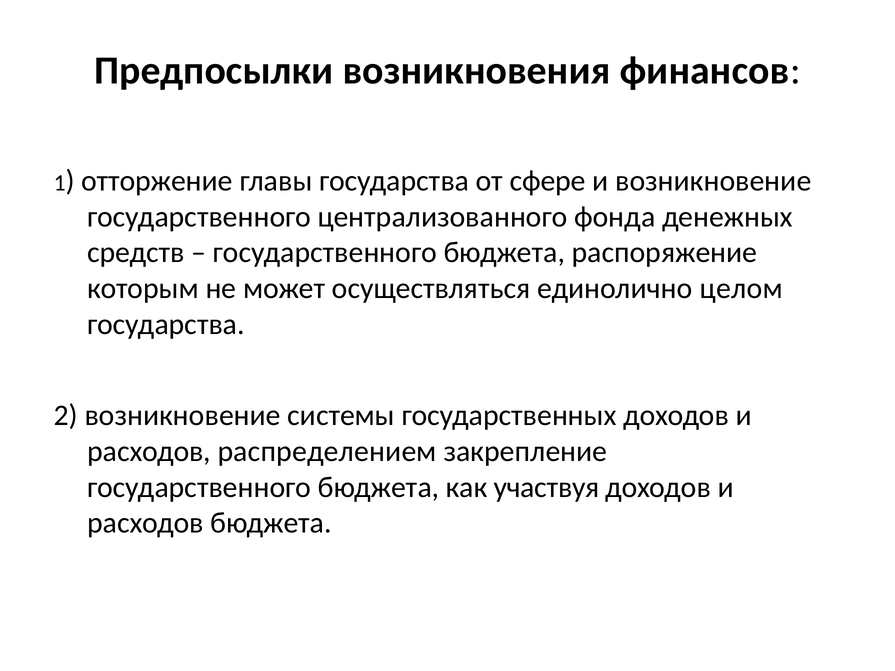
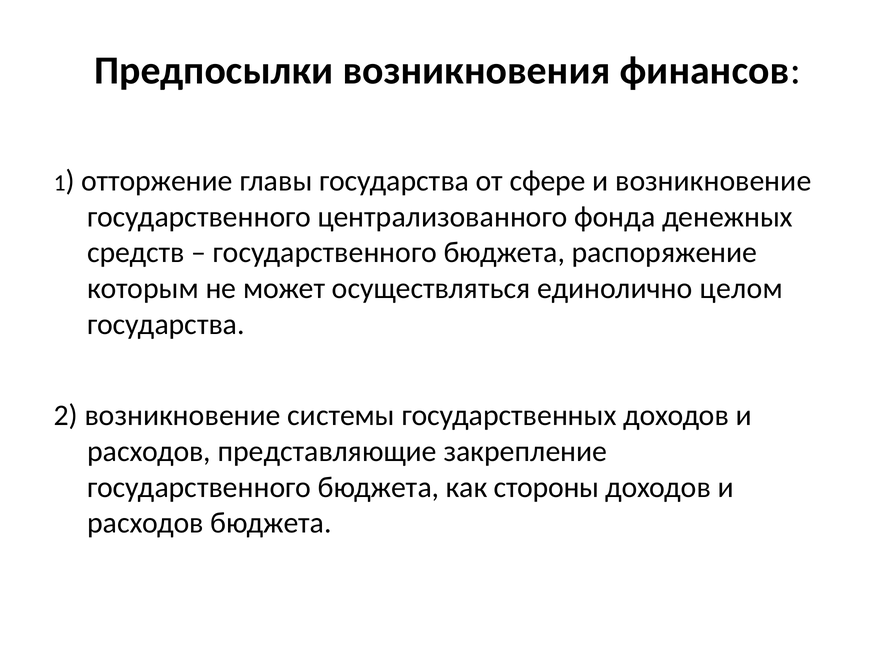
распределением: распределением -> представляющие (327, 452)
участвуя: участвуя -> стороны (546, 487)
